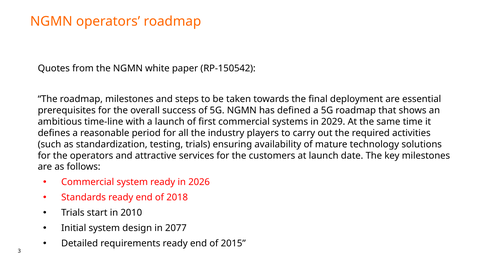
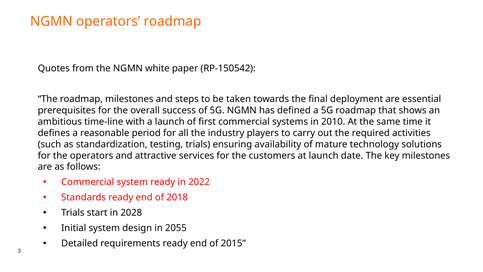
2029: 2029 -> 2010 (333, 122)
2026: 2026 -> 2022 (199, 182)
2010: 2010 -> 2028 (131, 213)
2077: 2077 -> 2055 (176, 228)
